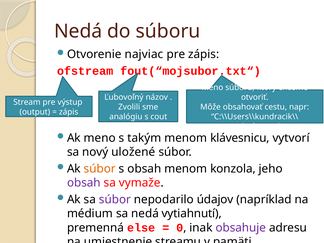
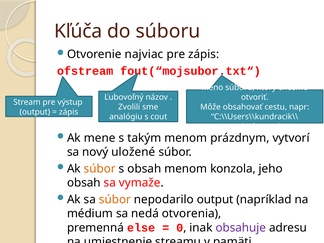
Nedá: Nedá -> Kľúča (78, 31)
Ak meno: meno -> mene (100, 138)
klávesnicu: klávesnicu -> prázdnym (240, 138)
obsah colour: purple -> black (84, 183)
súbor colour: purple -> orange (115, 200)
nepodarilo údajov: údajov -> output (215, 200)
vytiahnutí: vytiahnutí -> otvorenia (192, 214)
